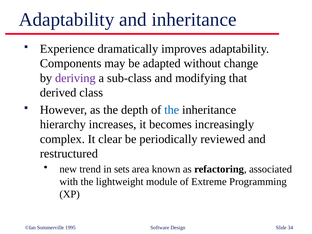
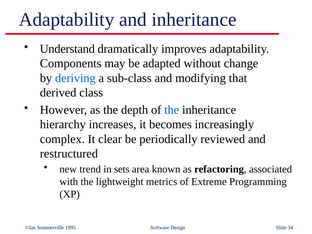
Experience: Experience -> Understand (67, 49)
deriving colour: purple -> blue (75, 78)
module: module -> metrics (162, 182)
